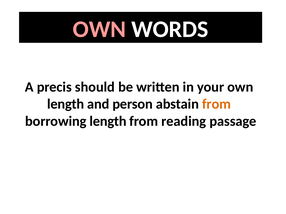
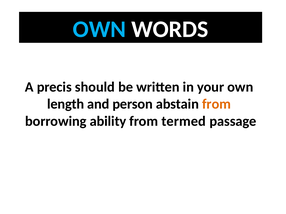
OWN colour: pink -> light blue (99, 29)
borrowing length: length -> ability (108, 121)
reading: reading -> termed (184, 121)
